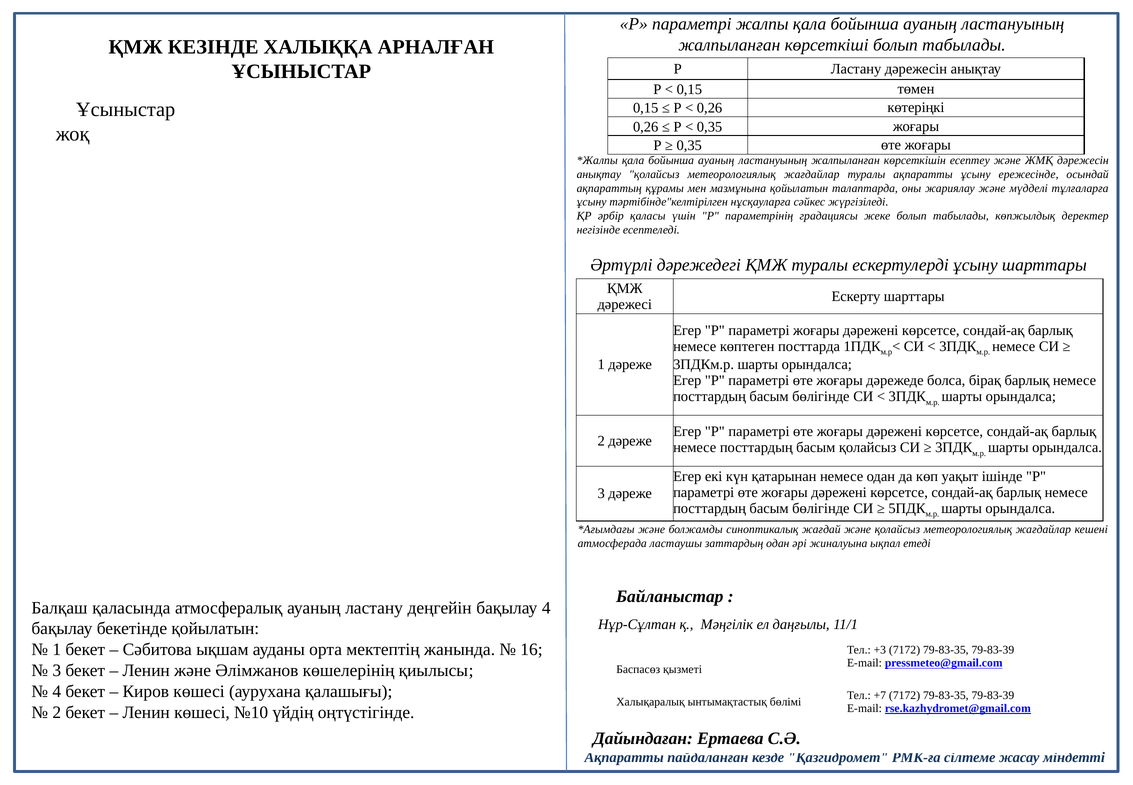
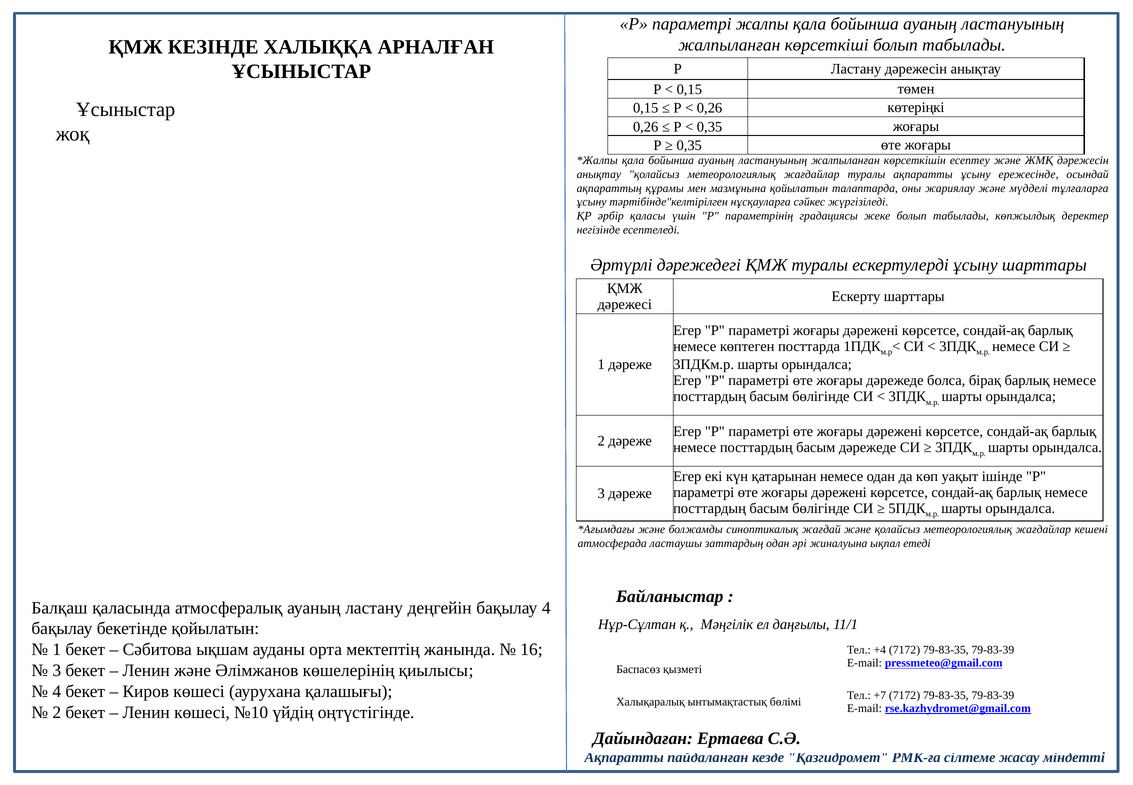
басым қолайсыз: қолайсыз -> дәрежеде (868, 447)
+3: +3 -> +4 (880, 650)
